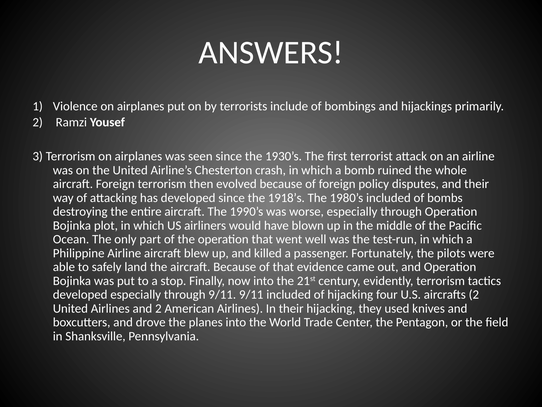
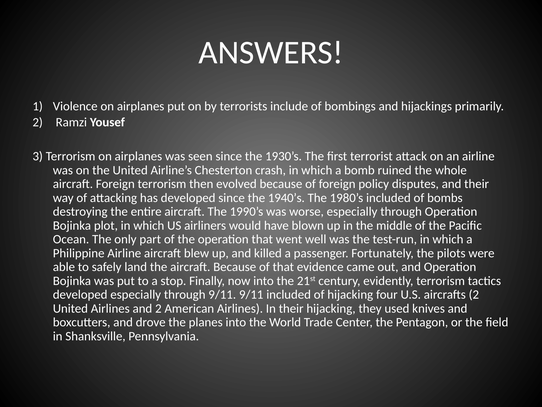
1918’s: 1918’s -> 1940’s (286, 198)
